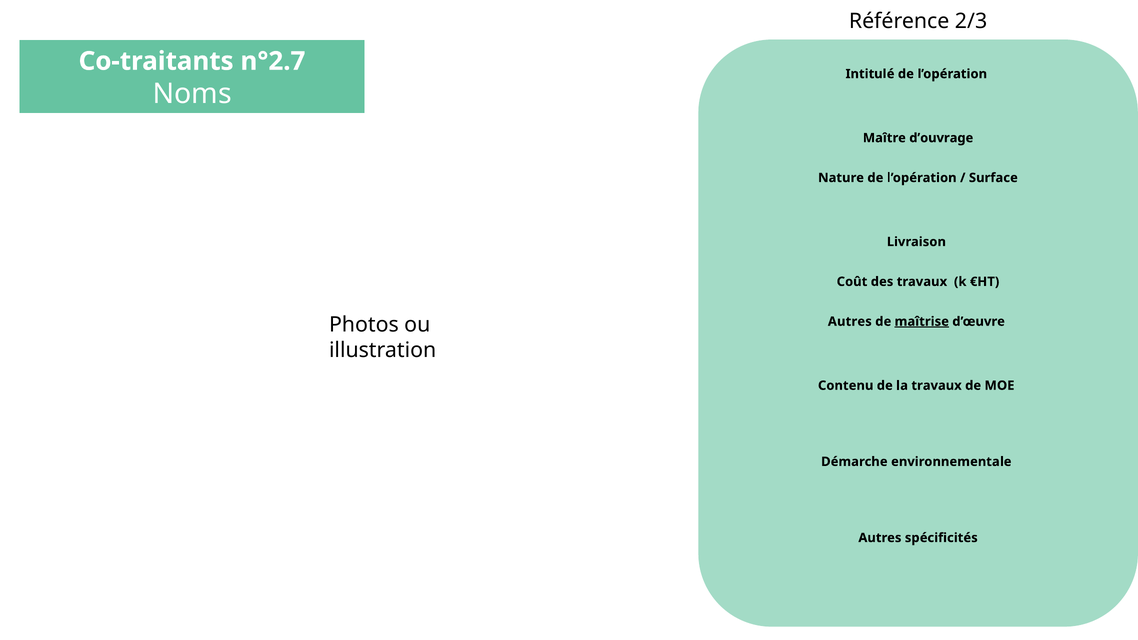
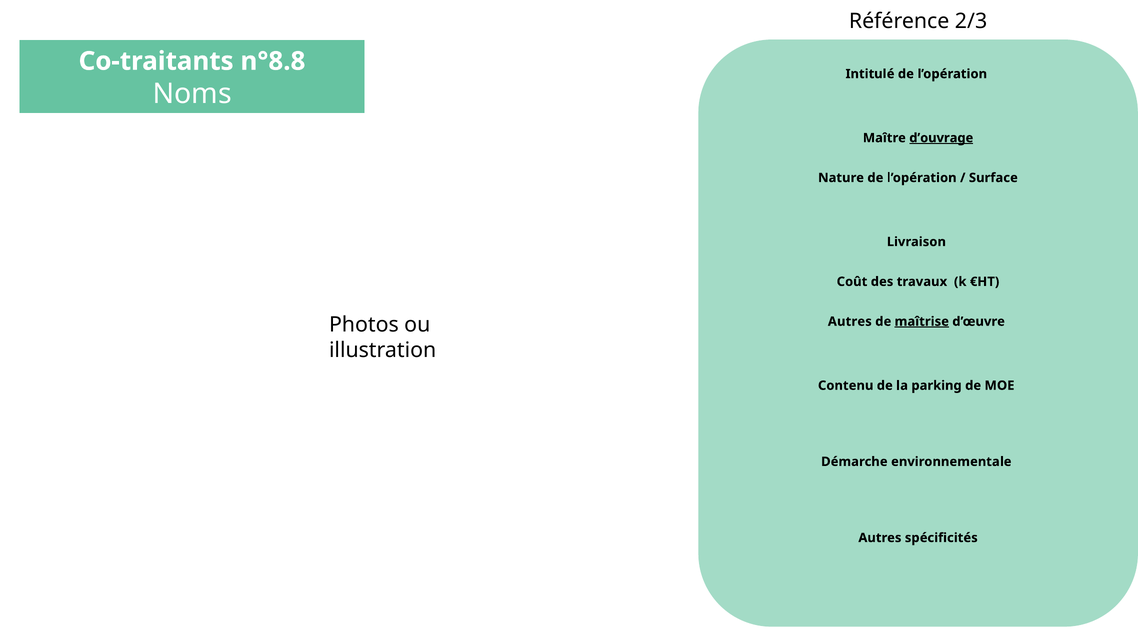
n°2.7: n°2.7 -> n°8.8 (273, 61)
d’ouvrage underline: none -> present (941, 138)
la travaux: travaux -> parking (937, 386)
